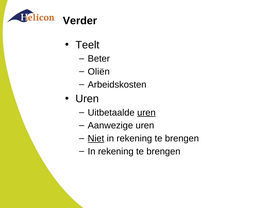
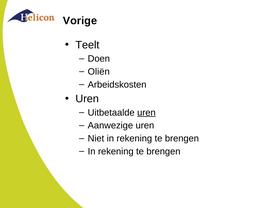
Verder: Verder -> Vorige (80, 21)
Beter: Beter -> Doen (99, 59)
Niet underline: present -> none (96, 139)
